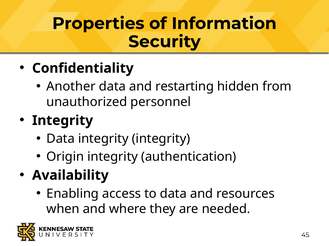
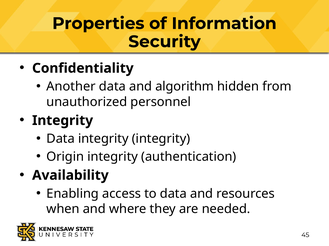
restarting: restarting -> algorithm (185, 87)
